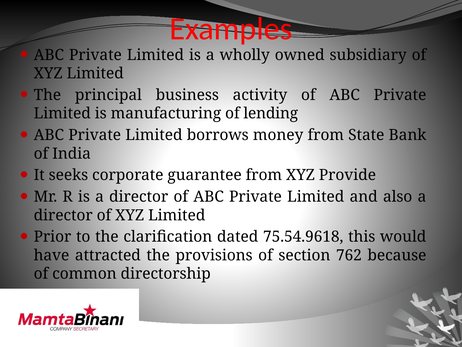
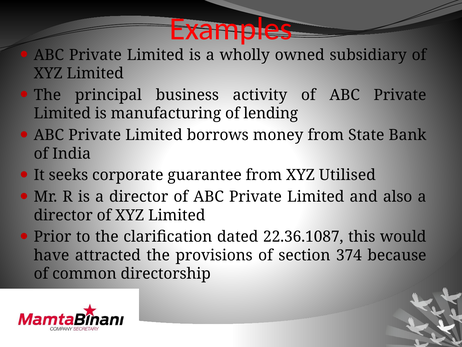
Provide: Provide -> Utilised (347, 175)
75.54.9618: 75.54.9618 -> 22.36.1087 (303, 237)
762: 762 -> 374 (349, 255)
